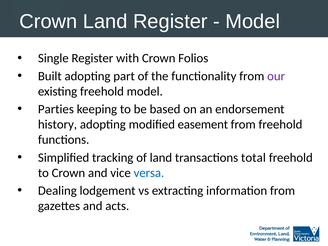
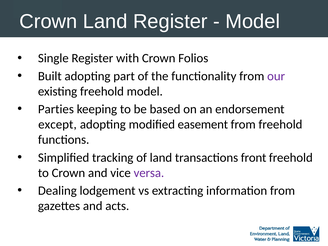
history: history -> except (57, 124)
total: total -> front (254, 158)
versa colour: blue -> purple (149, 173)
